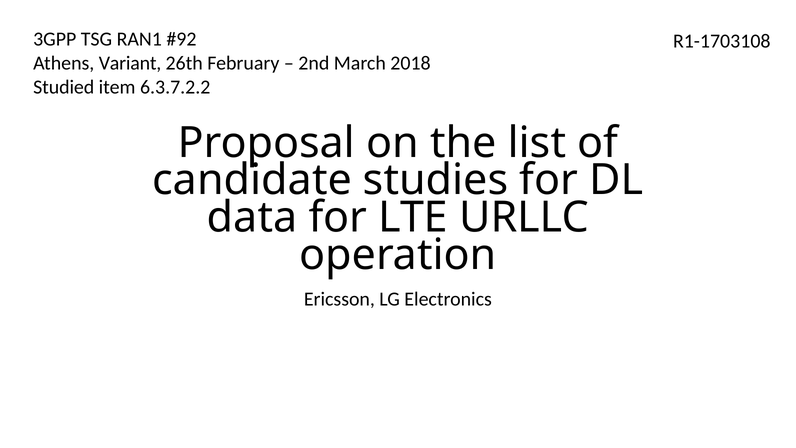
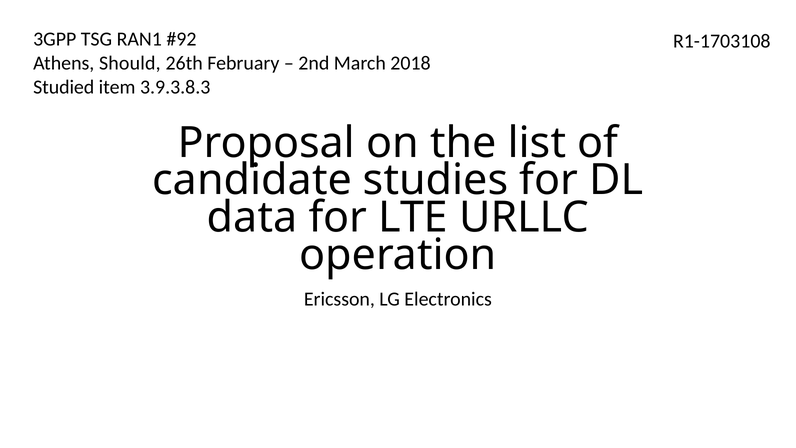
Variant: Variant -> Should (130, 63)
6.3.7.2.2: 6.3.7.2.2 -> 3.9.3.8.3 (175, 87)
